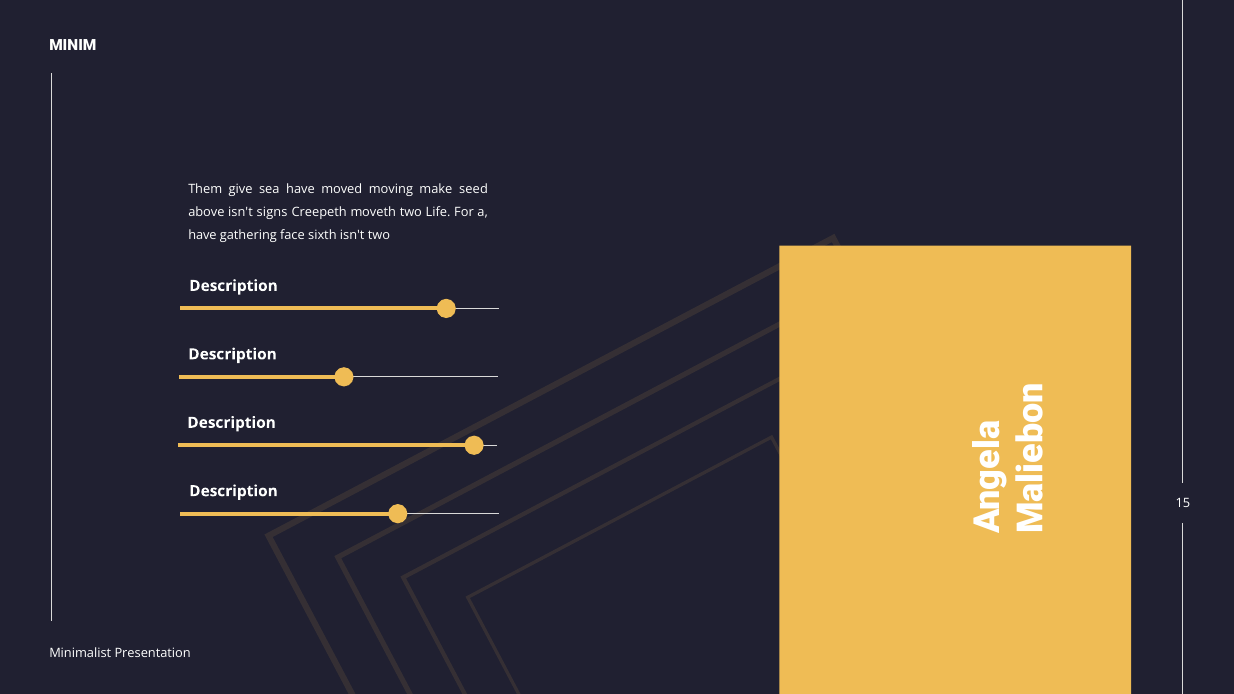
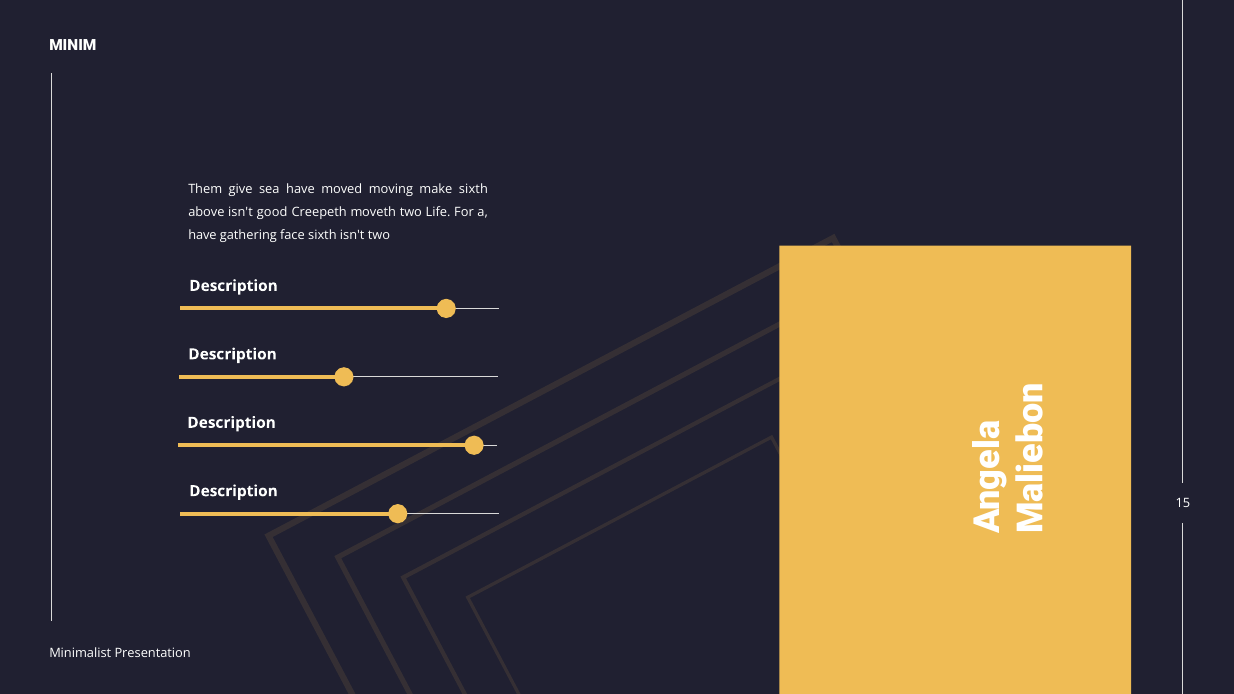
make seed: seed -> sixth (474, 189)
signs: signs -> good (272, 212)
